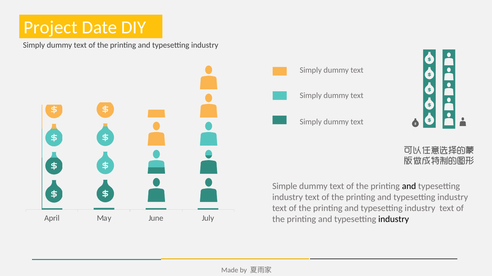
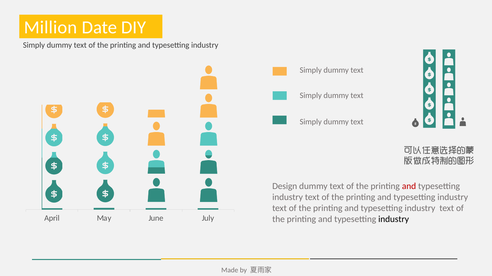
Project: Project -> Million (50, 28)
Simple: Simple -> Design (285, 187)
and colour: black -> red (409, 187)
